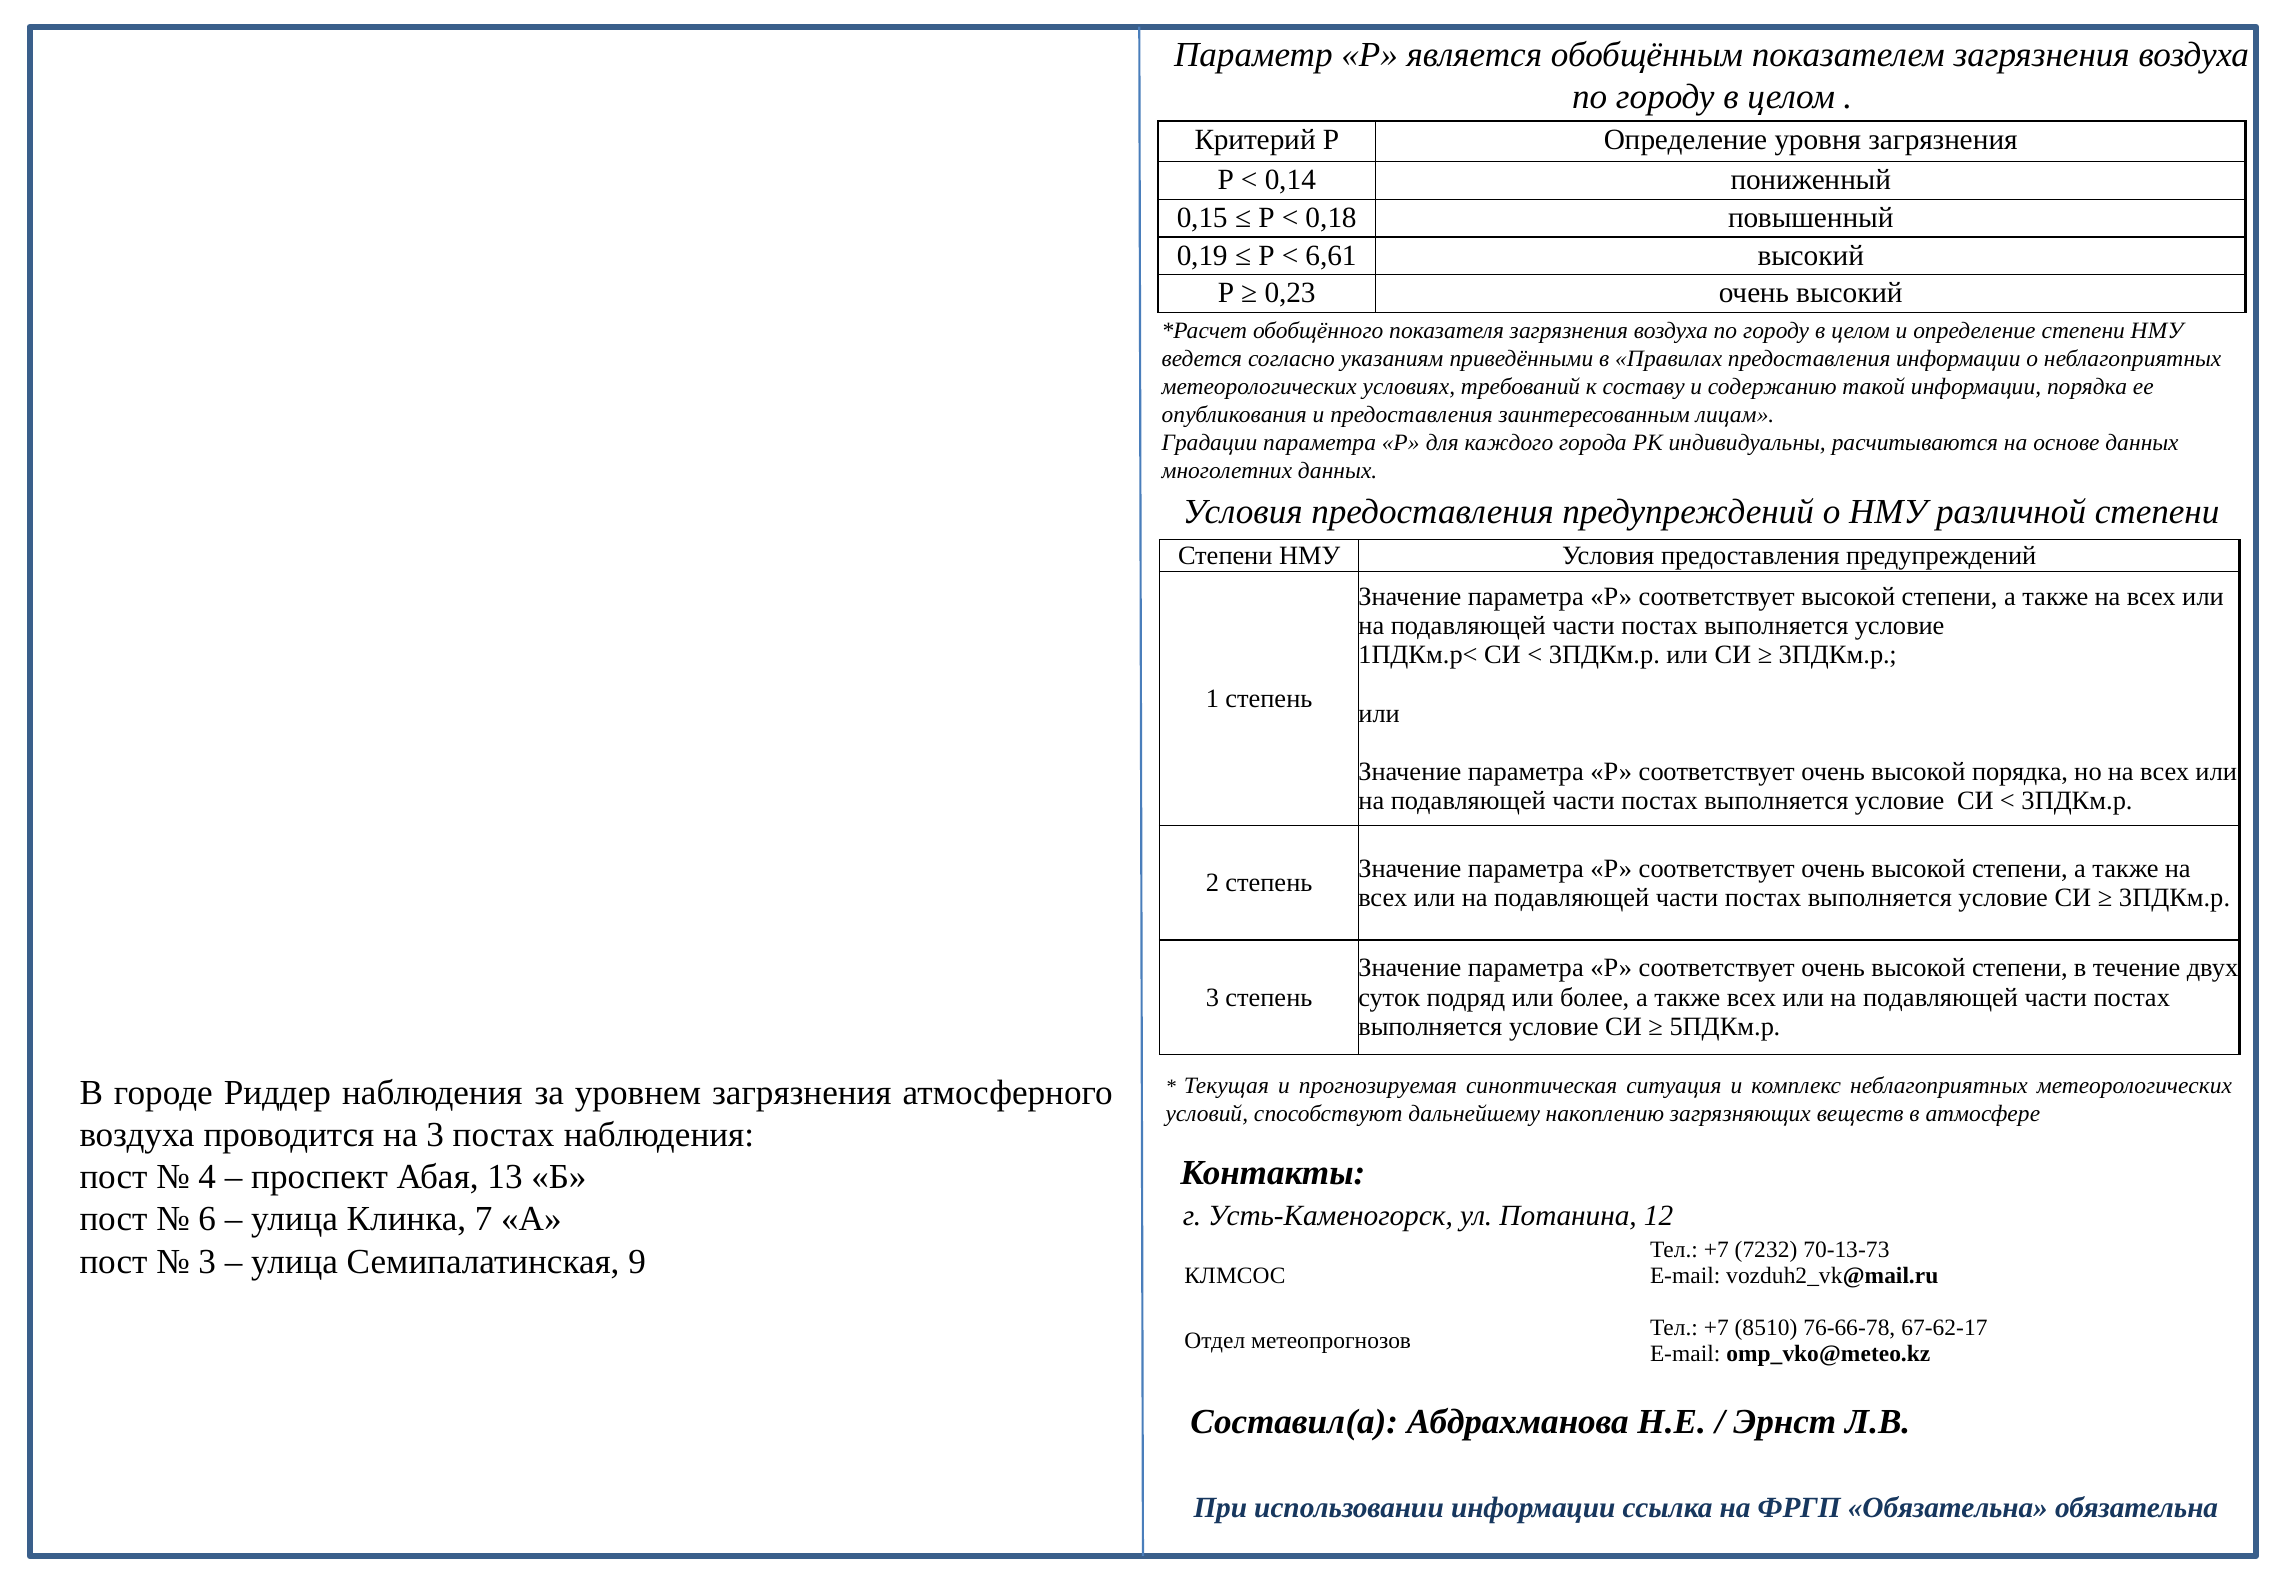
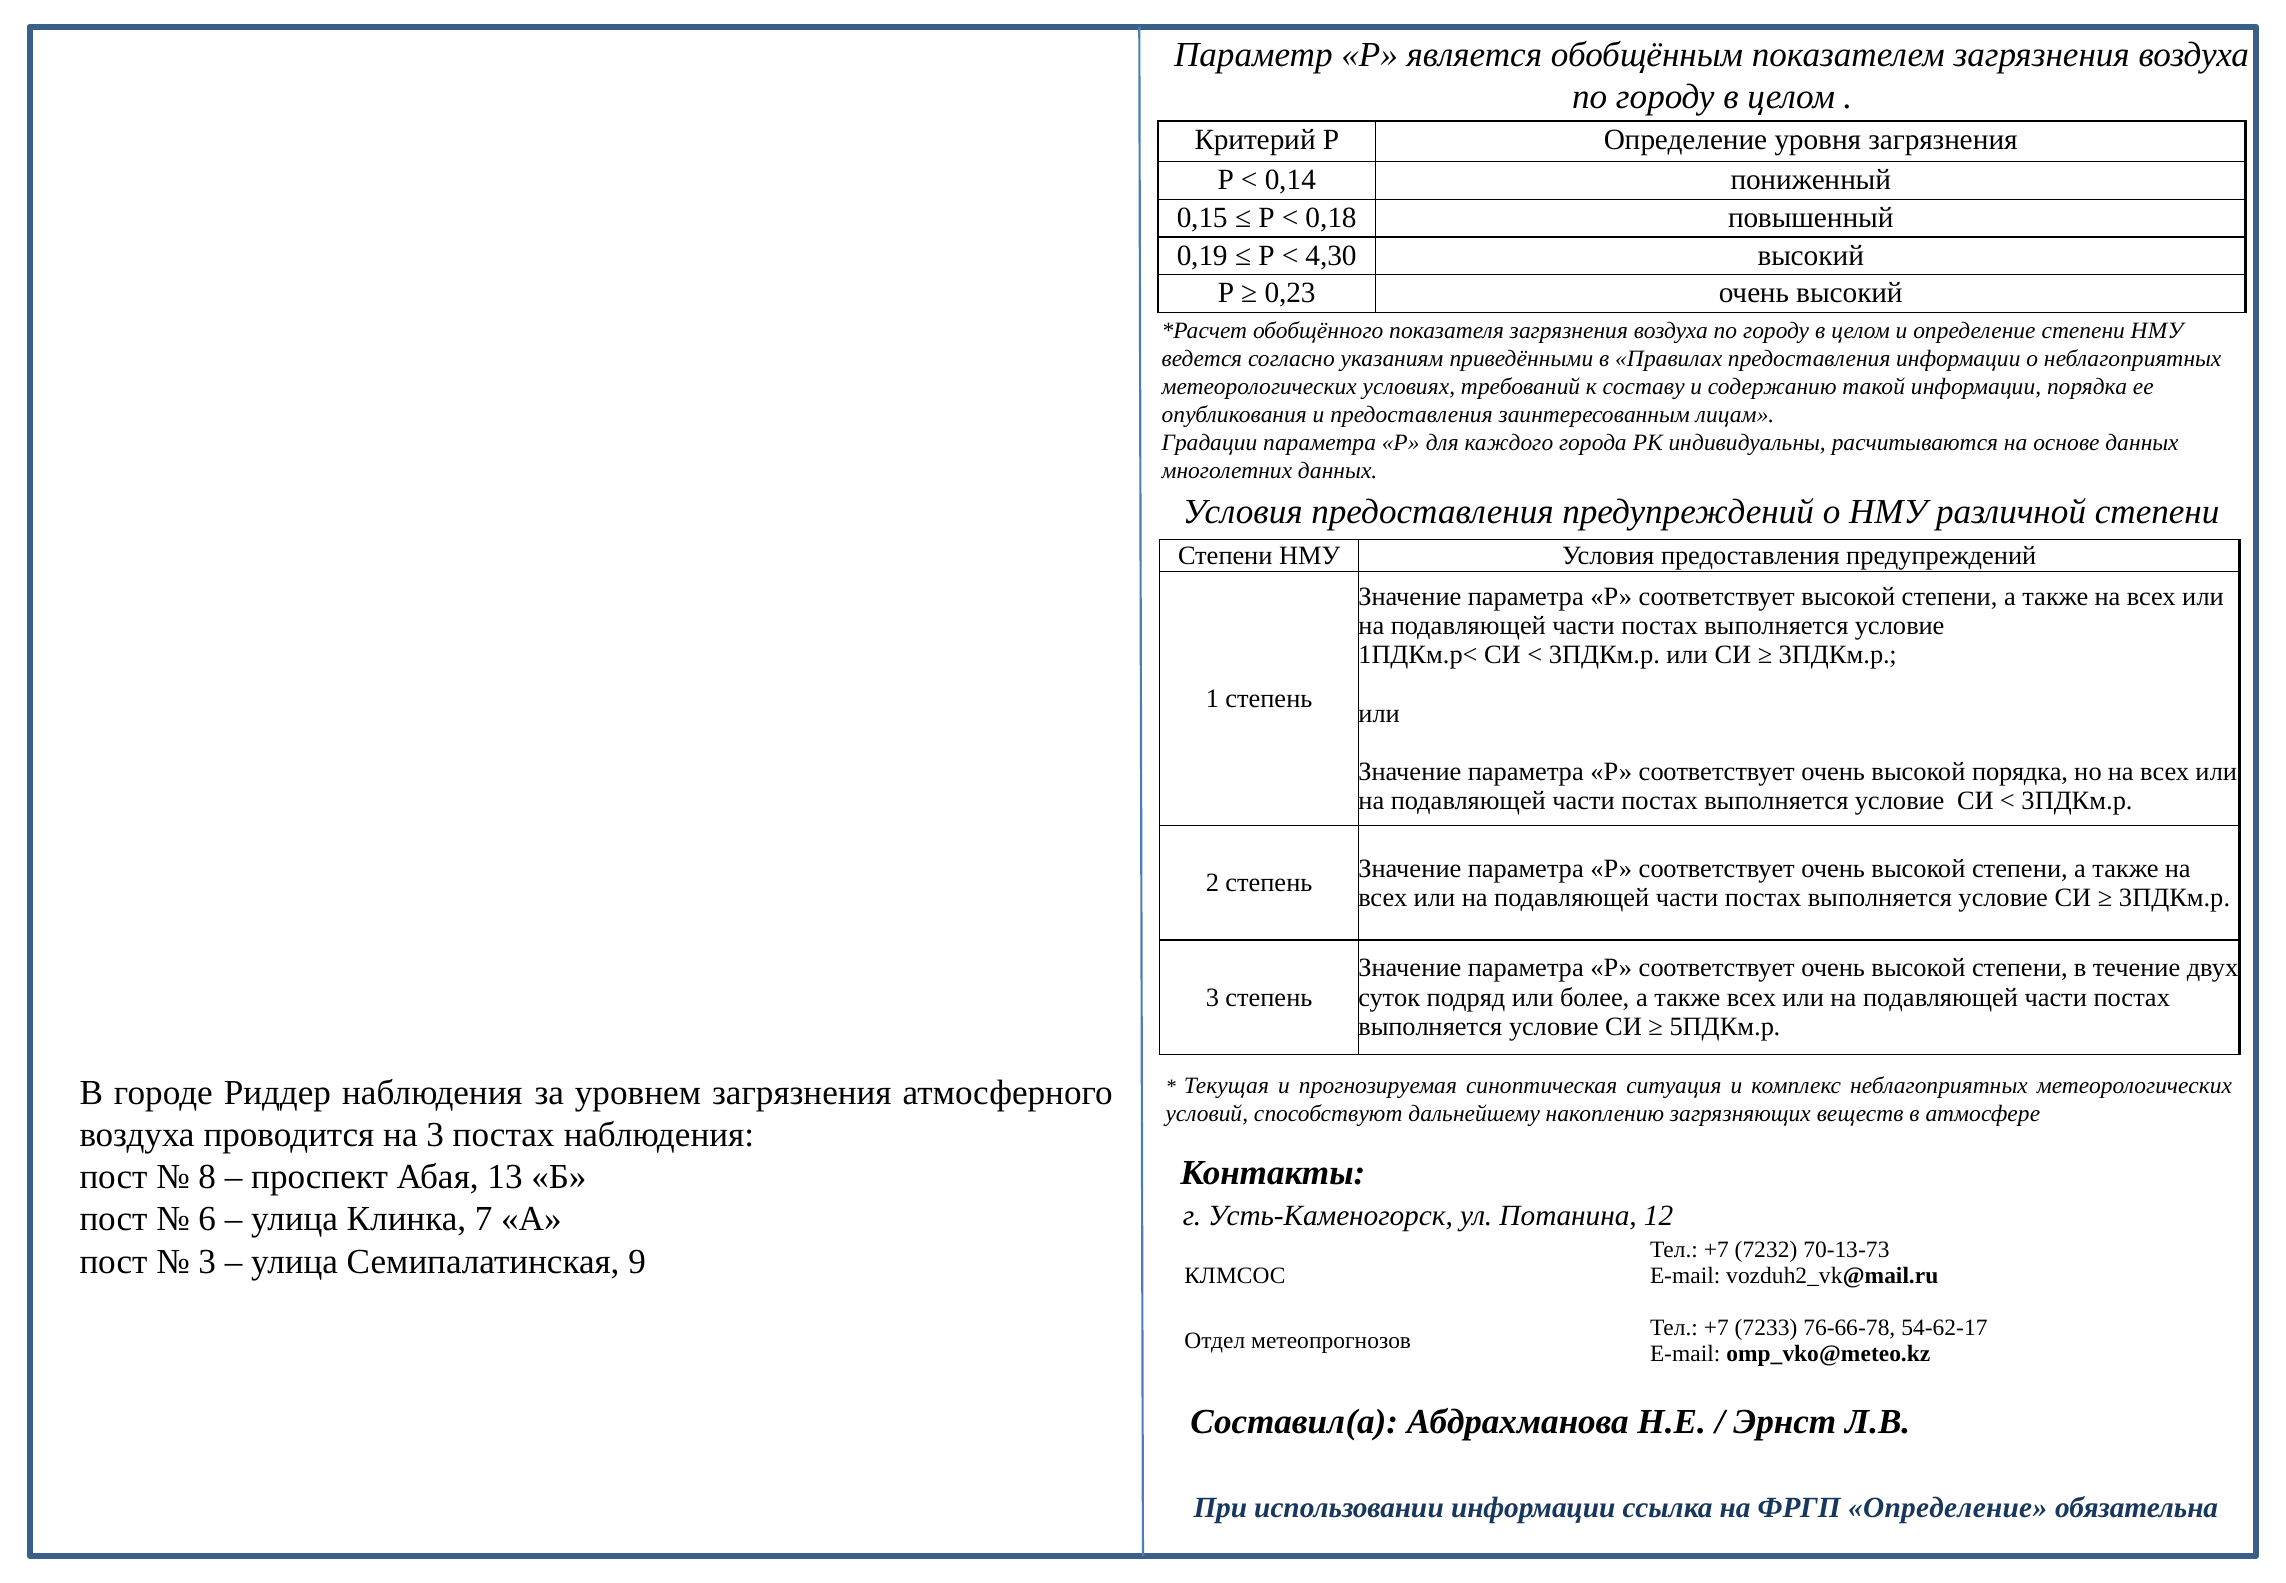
6,61: 6,61 -> 4,30 (1331, 255)
4: 4 -> 8 (207, 1177)
8510: 8510 -> 7233 (1766, 1327)
67-62-17: 67-62-17 -> 54-62-17 (1944, 1327)
ФРГП Обязательна: Обязательна -> Определение (1948, 1507)
